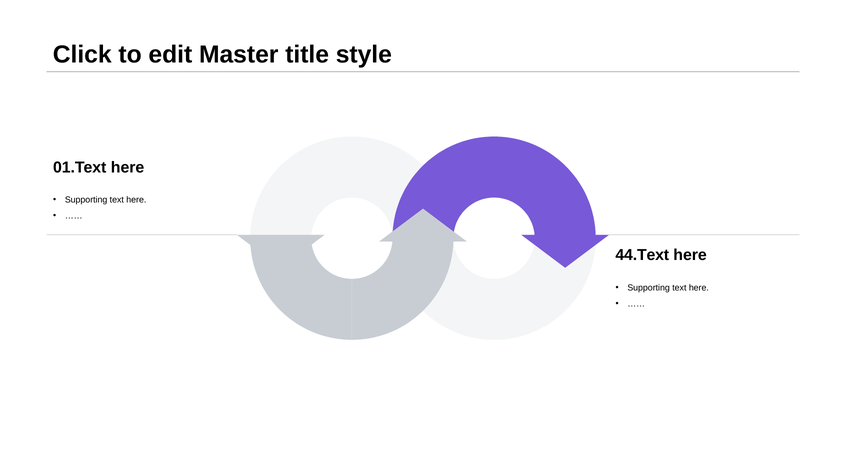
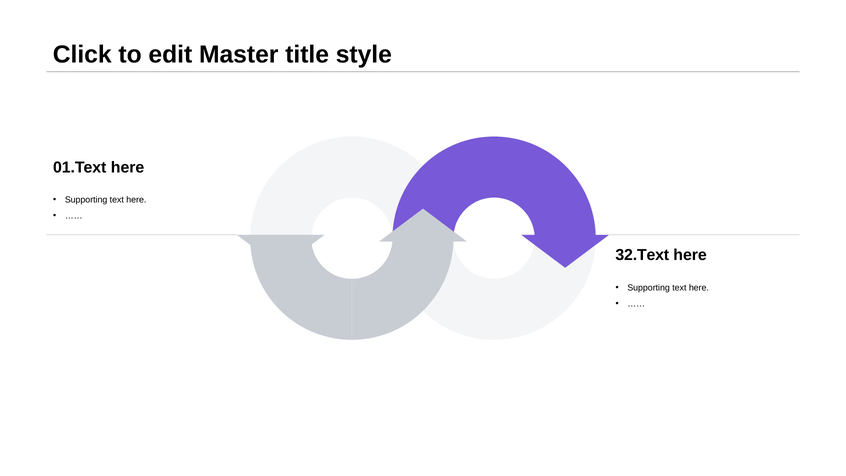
44.Text: 44.Text -> 32.Text (642, 255)
